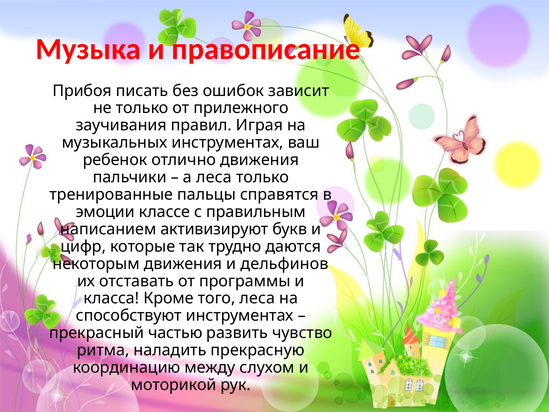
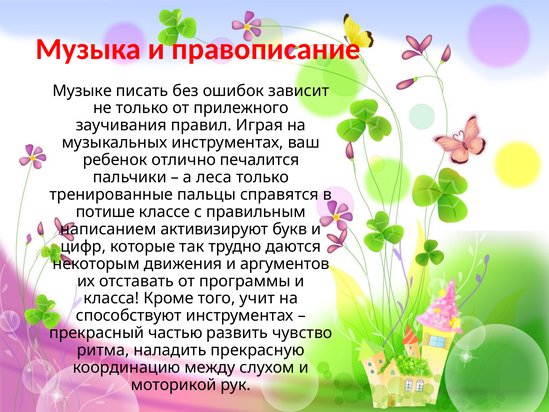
Прибоя: Прибоя -> Музыке (82, 91)
отлично движения: движения -> печалится (260, 160)
эмоции: эмоции -> потише (105, 212)
дельфинов: дельфинов -> аргументов (285, 264)
того леса: леса -> учит (257, 298)
